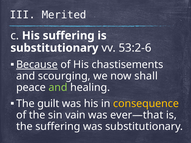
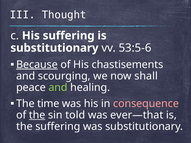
Merited: Merited -> Thought (64, 15)
53:2-6: 53:2-6 -> 53:5-6 (135, 48)
guilt: guilt -> time (48, 104)
consequence colour: yellow -> pink (146, 104)
the underline: none -> present (37, 115)
vain: vain -> told (75, 115)
